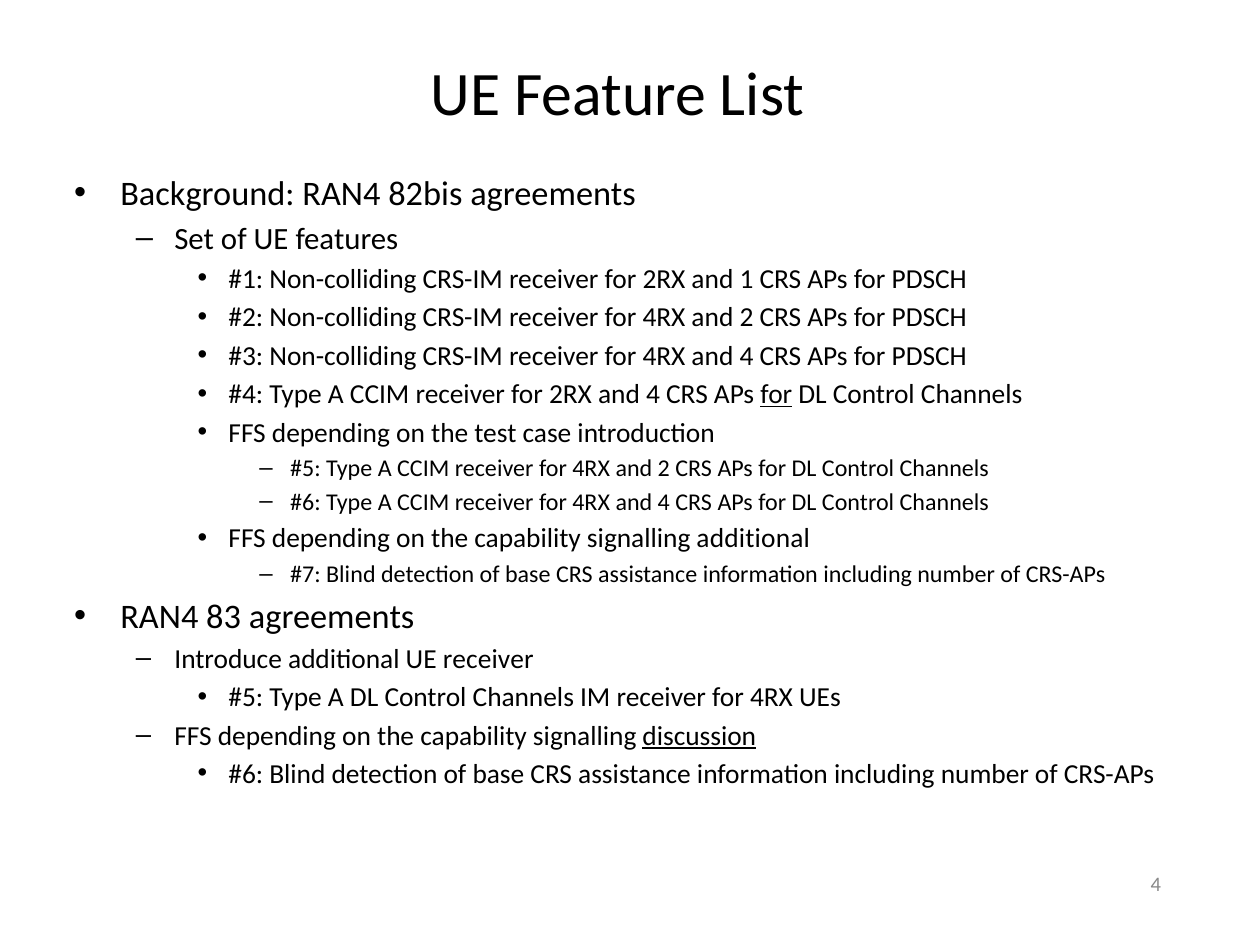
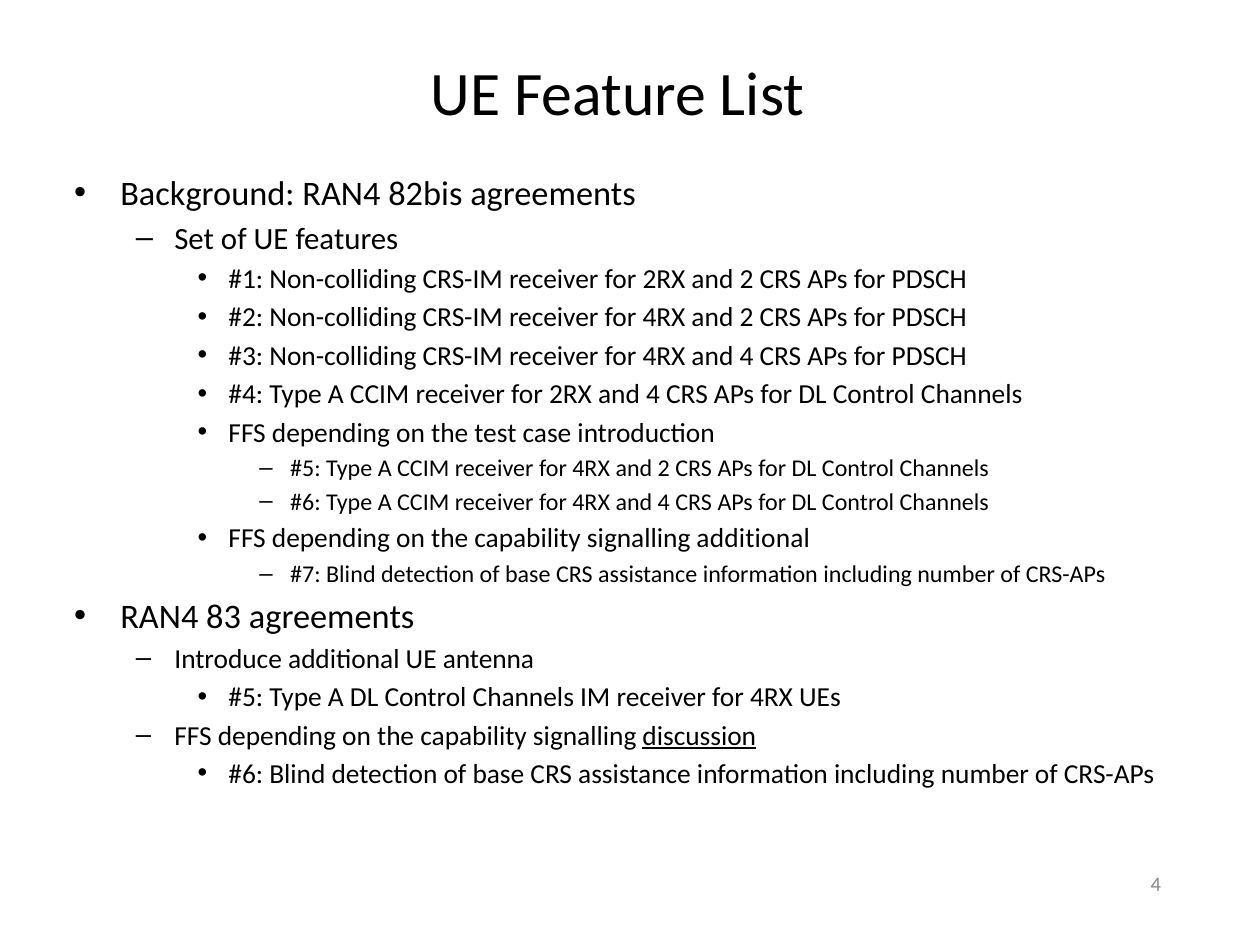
2RX and 1: 1 -> 2 (746, 279)
for underline: present -> none (776, 394)
UE receiver: receiver -> antenna (488, 659)
